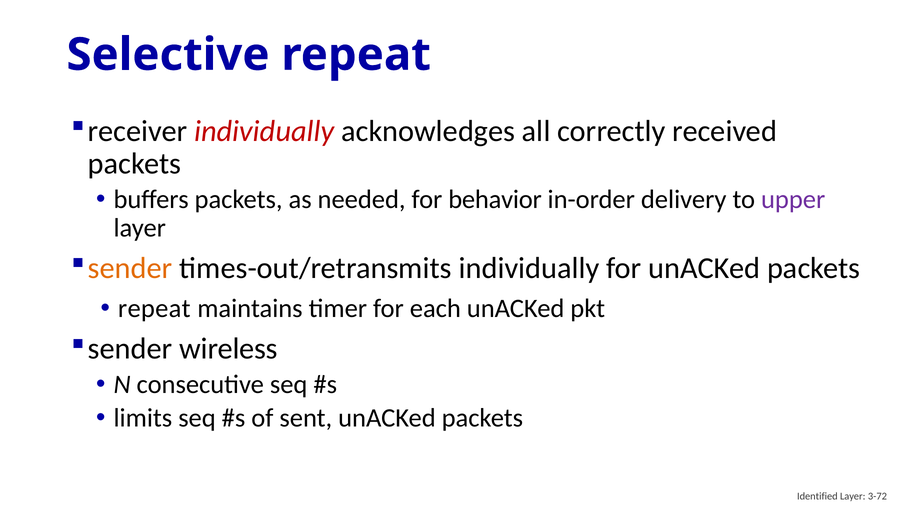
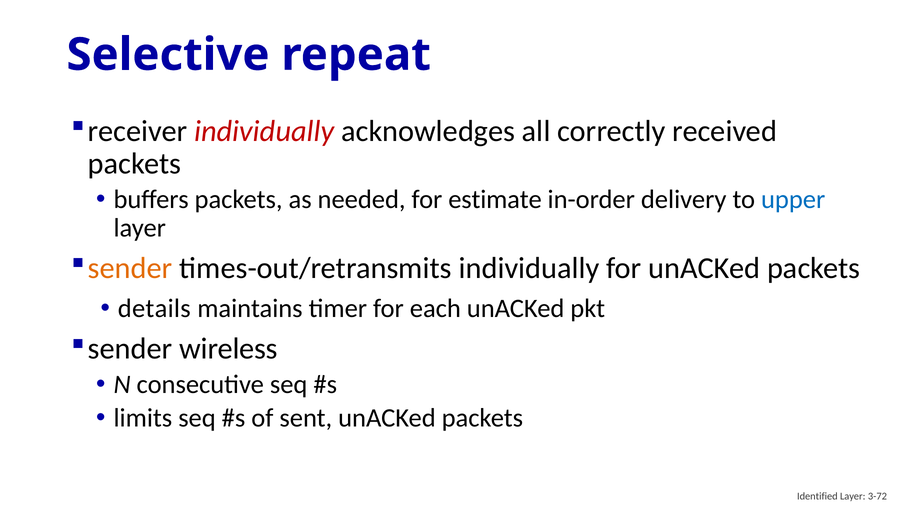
behavior: behavior -> estimate (495, 199)
upper colour: purple -> blue (793, 199)
repeat: repeat -> details (154, 308)
